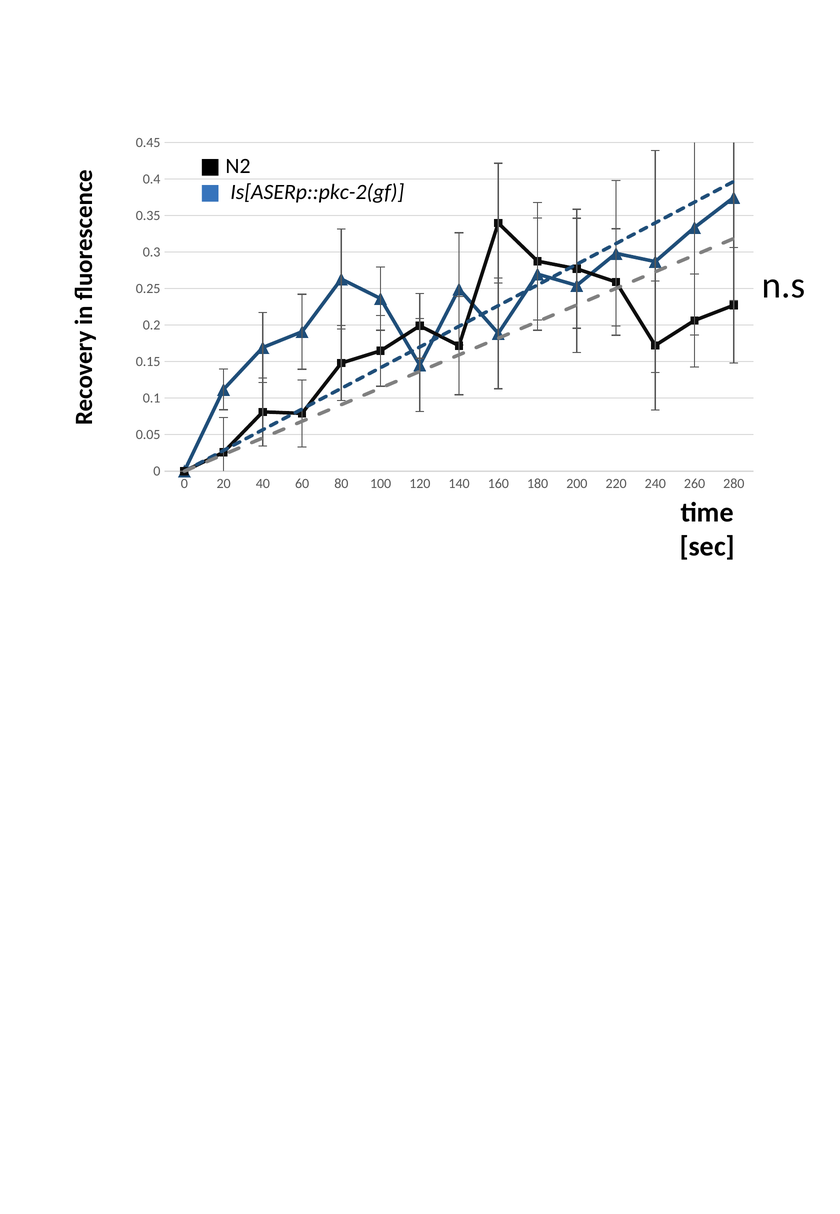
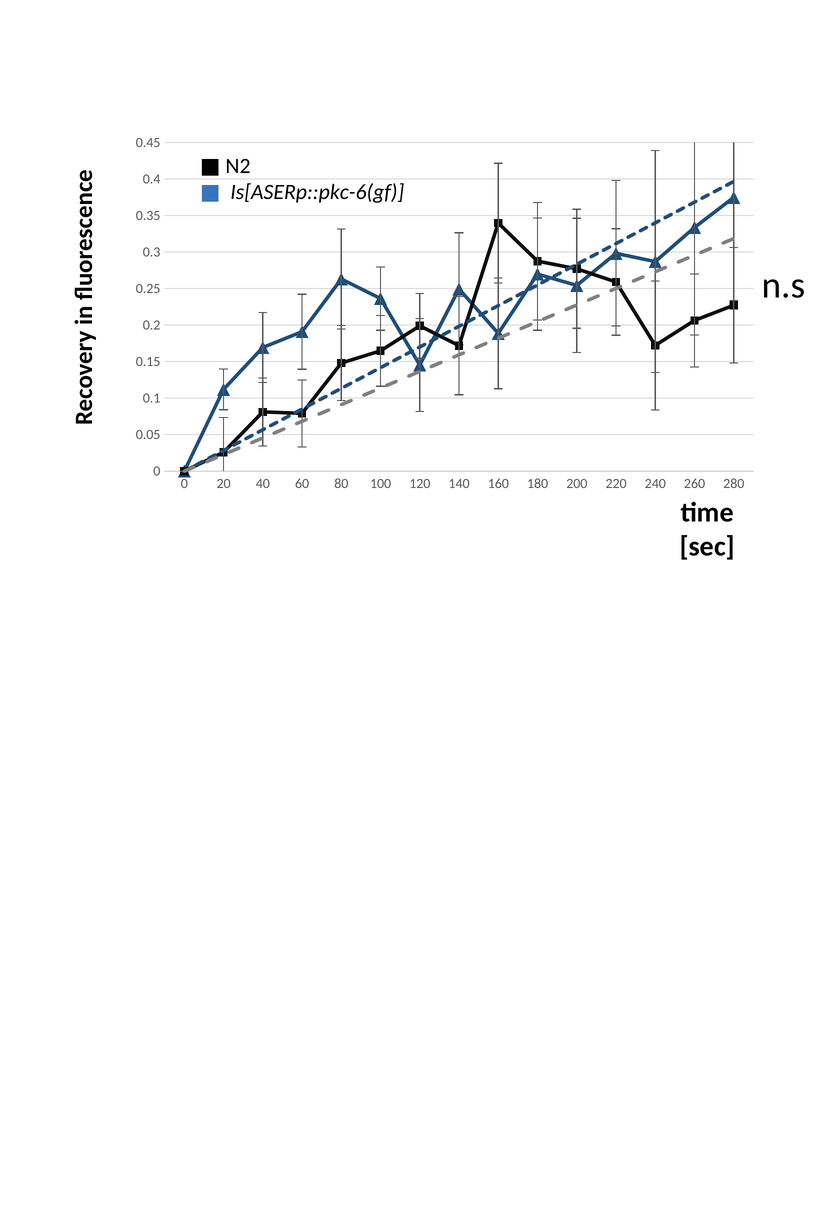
Is[ASERp::pkc-2(gf: Is[ASERp::pkc-2(gf -> Is[ASERp::pkc-6(gf (317, 192)
